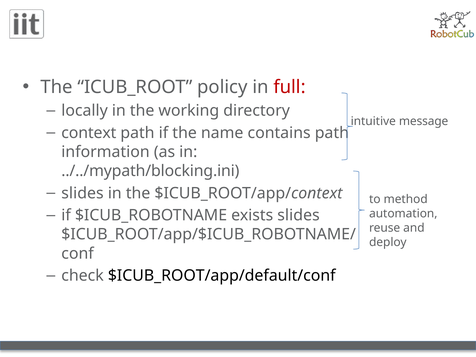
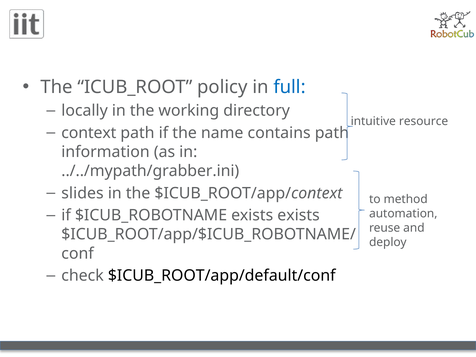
full colour: red -> blue (290, 87)
message: message -> resource (424, 121)
../../mypath/blocking.ini: ../../mypath/blocking.ini -> ../../mypath/grabber.ini (150, 171)
exists slides: slides -> exists (299, 215)
